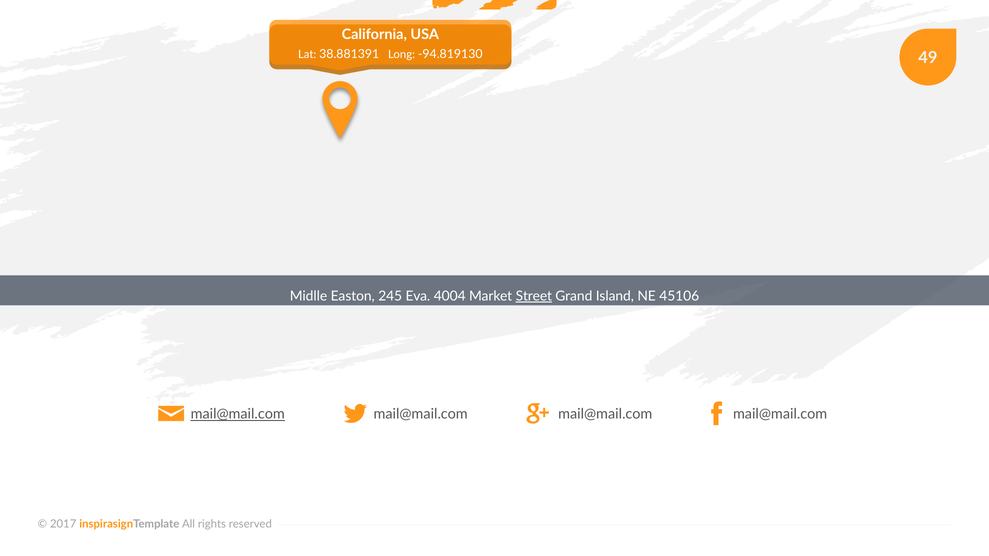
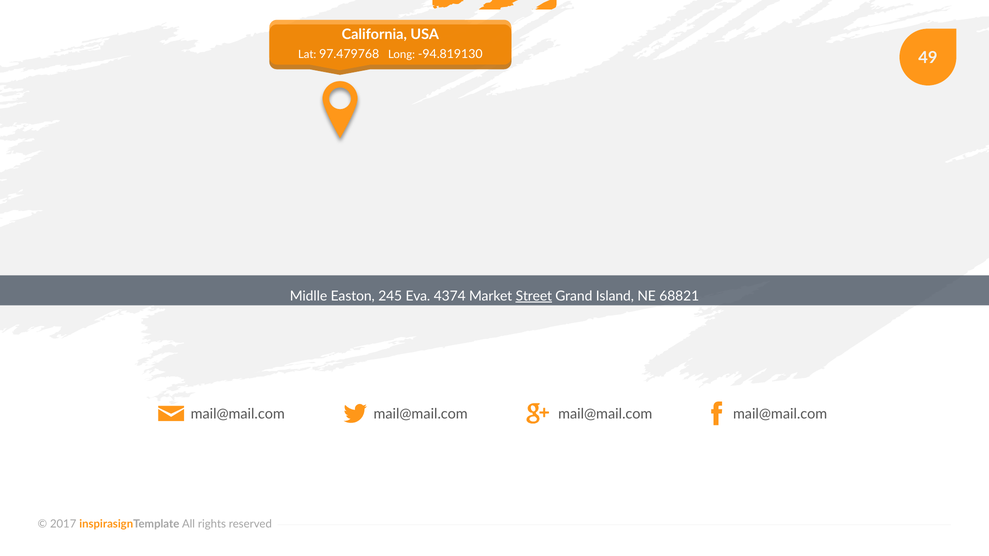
38.881391: 38.881391 -> 97.479768 (349, 54)
4004: 4004 -> 4374 (450, 296)
45106: 45106 -> 68821 (679, 296)
mail@mail.com underline: present -> none (238, 414)
